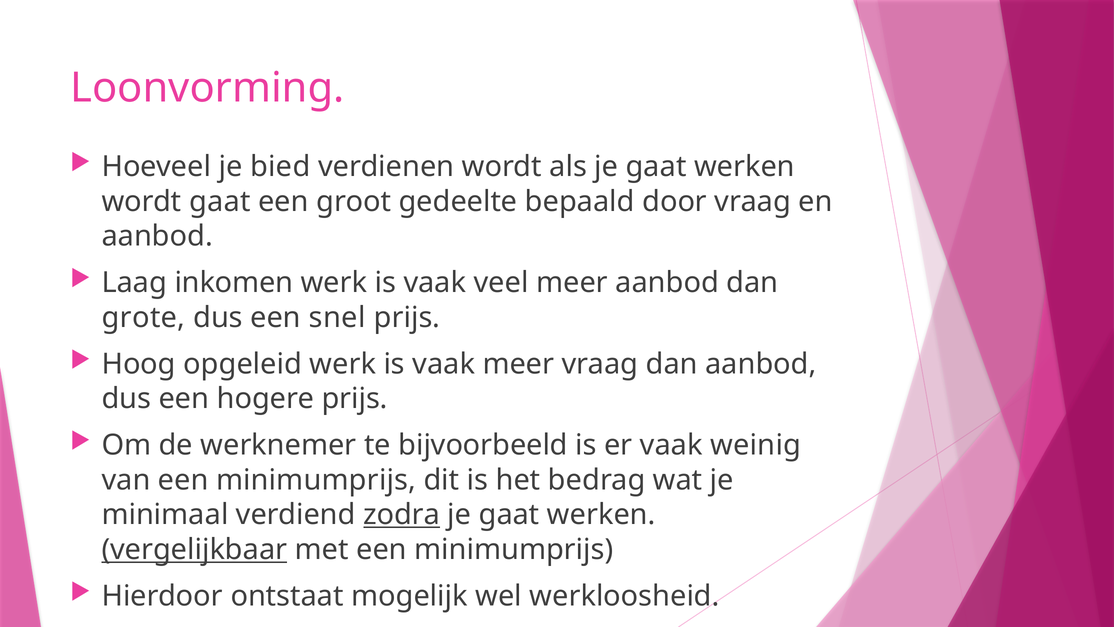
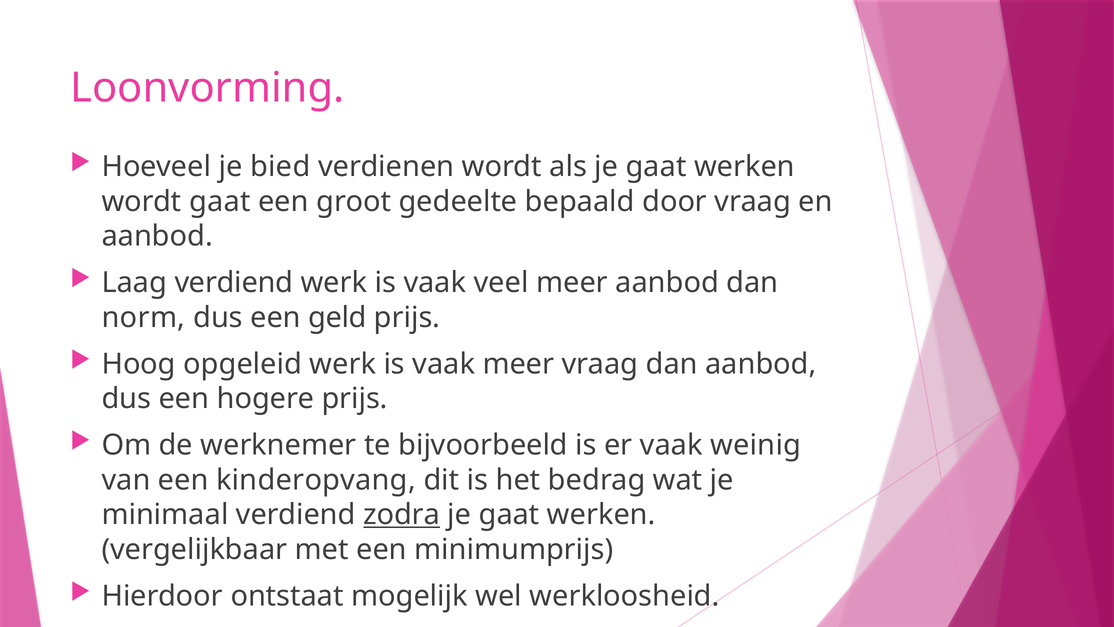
Laag inkomen: inkomen -> verdiend (234, 283)
grote: grote -> norm (143, 317)
snel: snel -> geld (338, 317)
van een minimumprijs: minimumprijs -> kinderopvang (316, 480)
vergelijkbaar underline: present -> none (194, 549)
